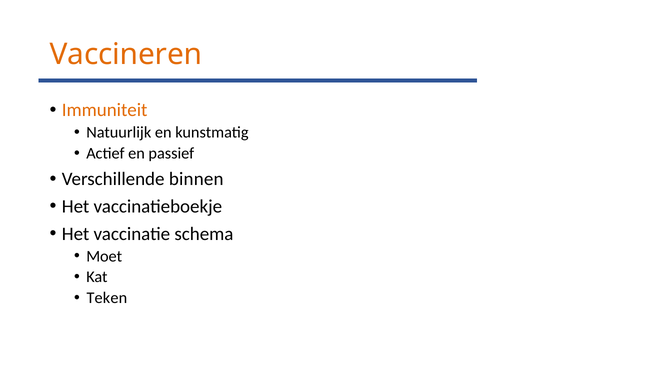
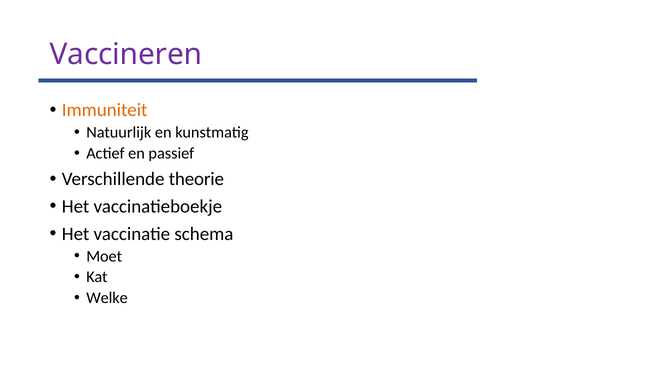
Vaccineren colour: orange -> purple (126, 55)
binnen: binnen -> theorie (196, 179)
Teken: Teken -> Welke (107, 298)
